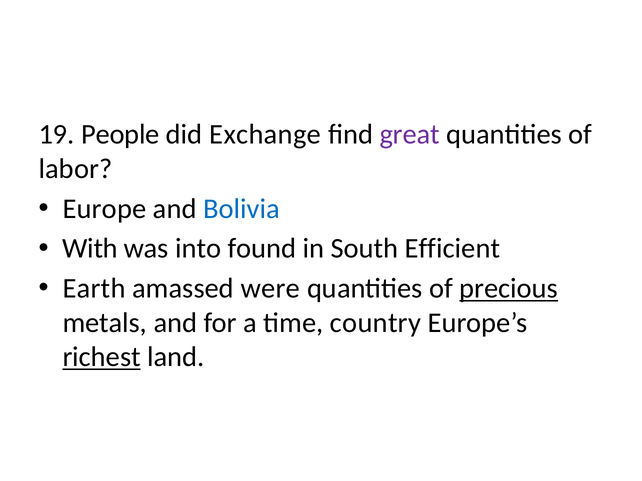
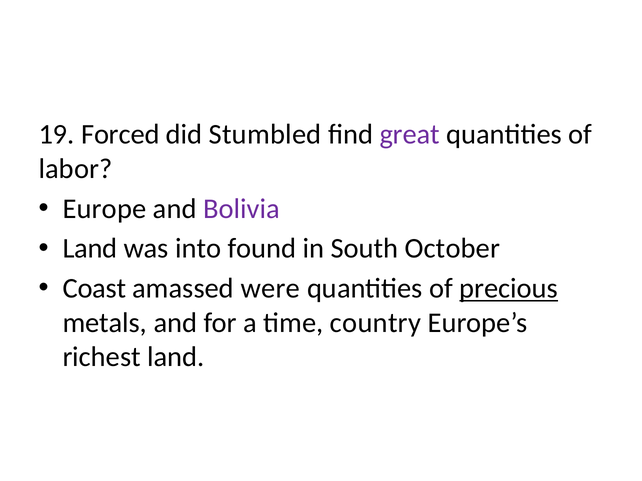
People: People -> Forced (120, 135)
Exchange: Exchange -> Stumbled (265, 135)
Bolivia colour: blue -> purple (241, 209)
With: With -> Land (90, 249)
Efficient: Efficient -> October (452, 249)
Earth: Earth -> Coast (94, 289)
richest underline: present -> none (102, 357)
